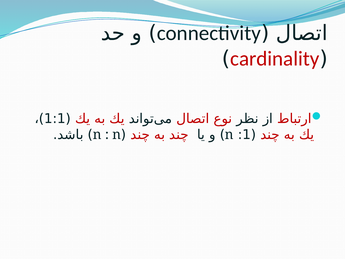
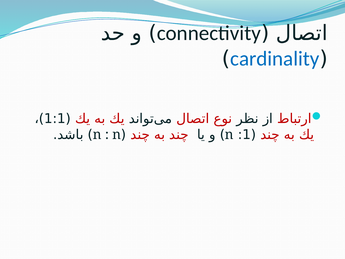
cardinality colour: red -> blue (275, 59)
